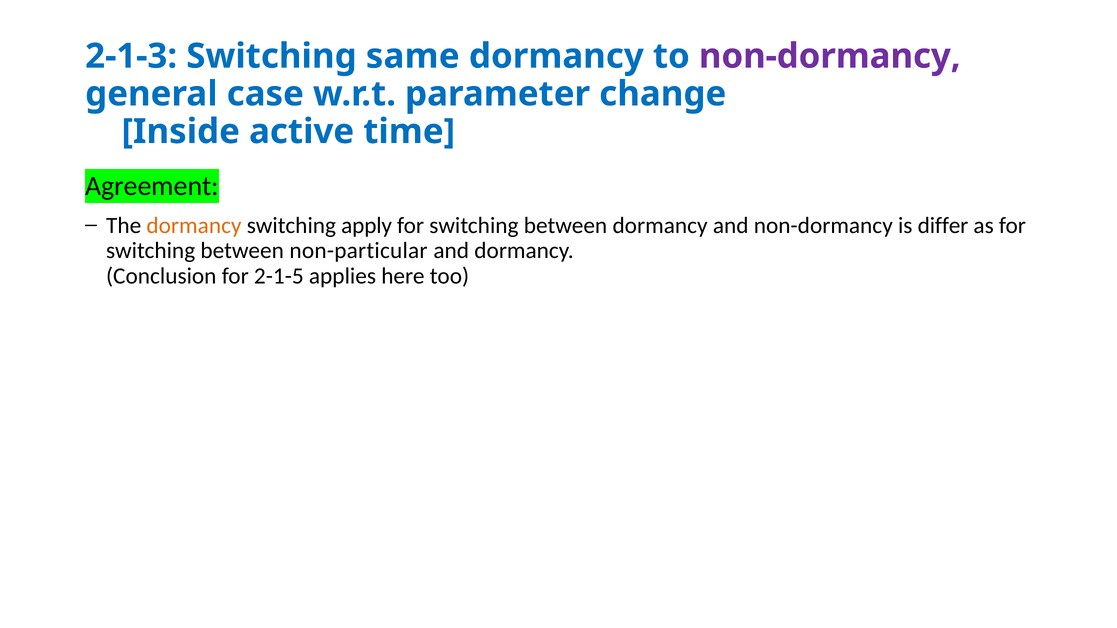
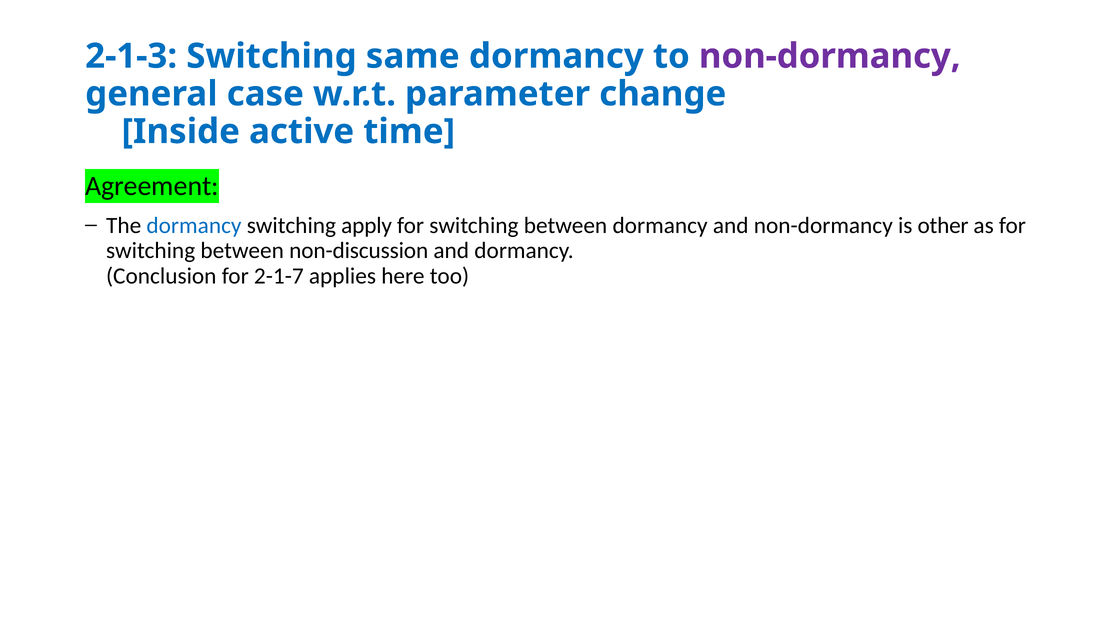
dormancy colour: orange -> blue (194, 226)
differ: differ -> other (943, 226)
non-particular: non-particular -> non-discussion (359, 251)
2-1-5: 2-1-5 -> 2-1-7 (279, 276)
